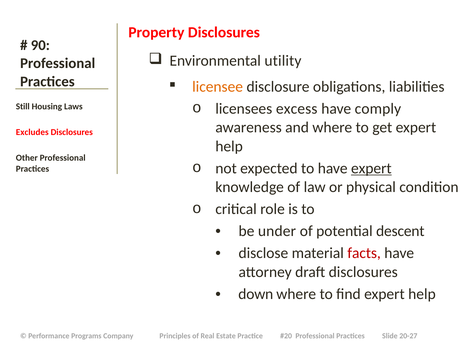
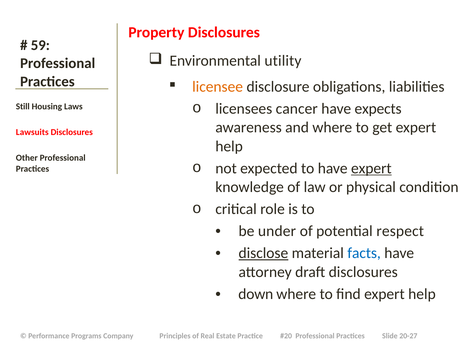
90: 90 -> 59 (40, 45)
excess: excess -> cancer (297, 109)
comply: comply -> expects (378, 109)
Excludes: Excludes -> Lawsuits (32, 132)
descent: descent -> respect (400, 231)
disclose underline: none -> present (263, 253)
facts colour: red -> blue (364, 253)
